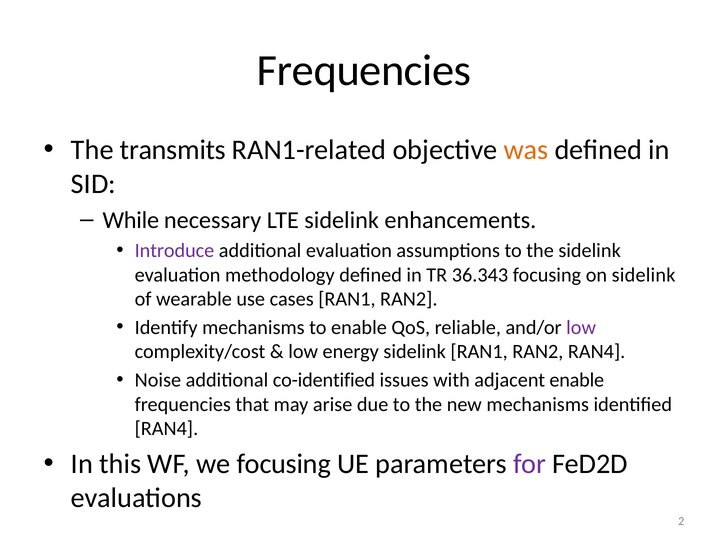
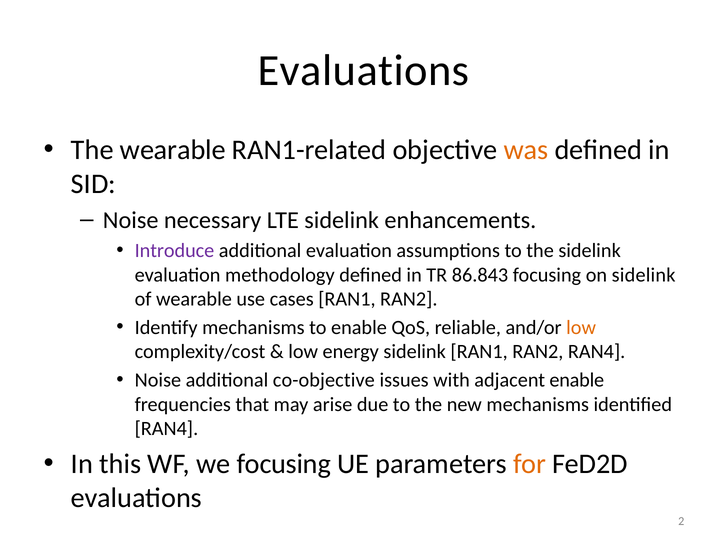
Frequencies: Frequencies -> Evaluations (364, 70)
The transmits: transmits -> wearable (173, 150)
While: While -> Noise (131, 220)
36.343: 36.343 -> 86.843 (480, 275)
low colour: purple -> orange (581, 327)
co-identified: co-identified -> co-objective (324, 380)
for colour: purple -> orange (530, 464)
